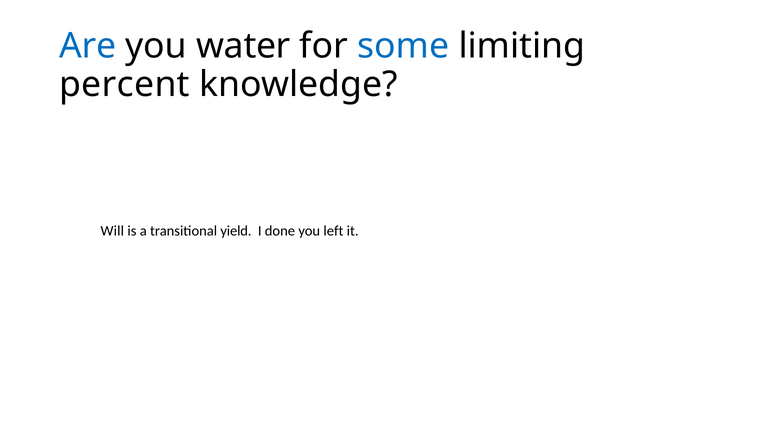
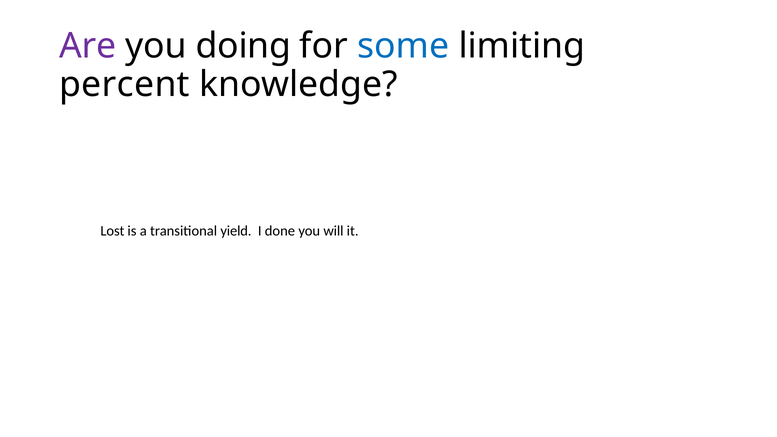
Are colour: blue -> purple (88, 46)
water: water -> doing (243, 46)
Will: Will -> Lost (112, 231)
left: left -> will (333, 231)
